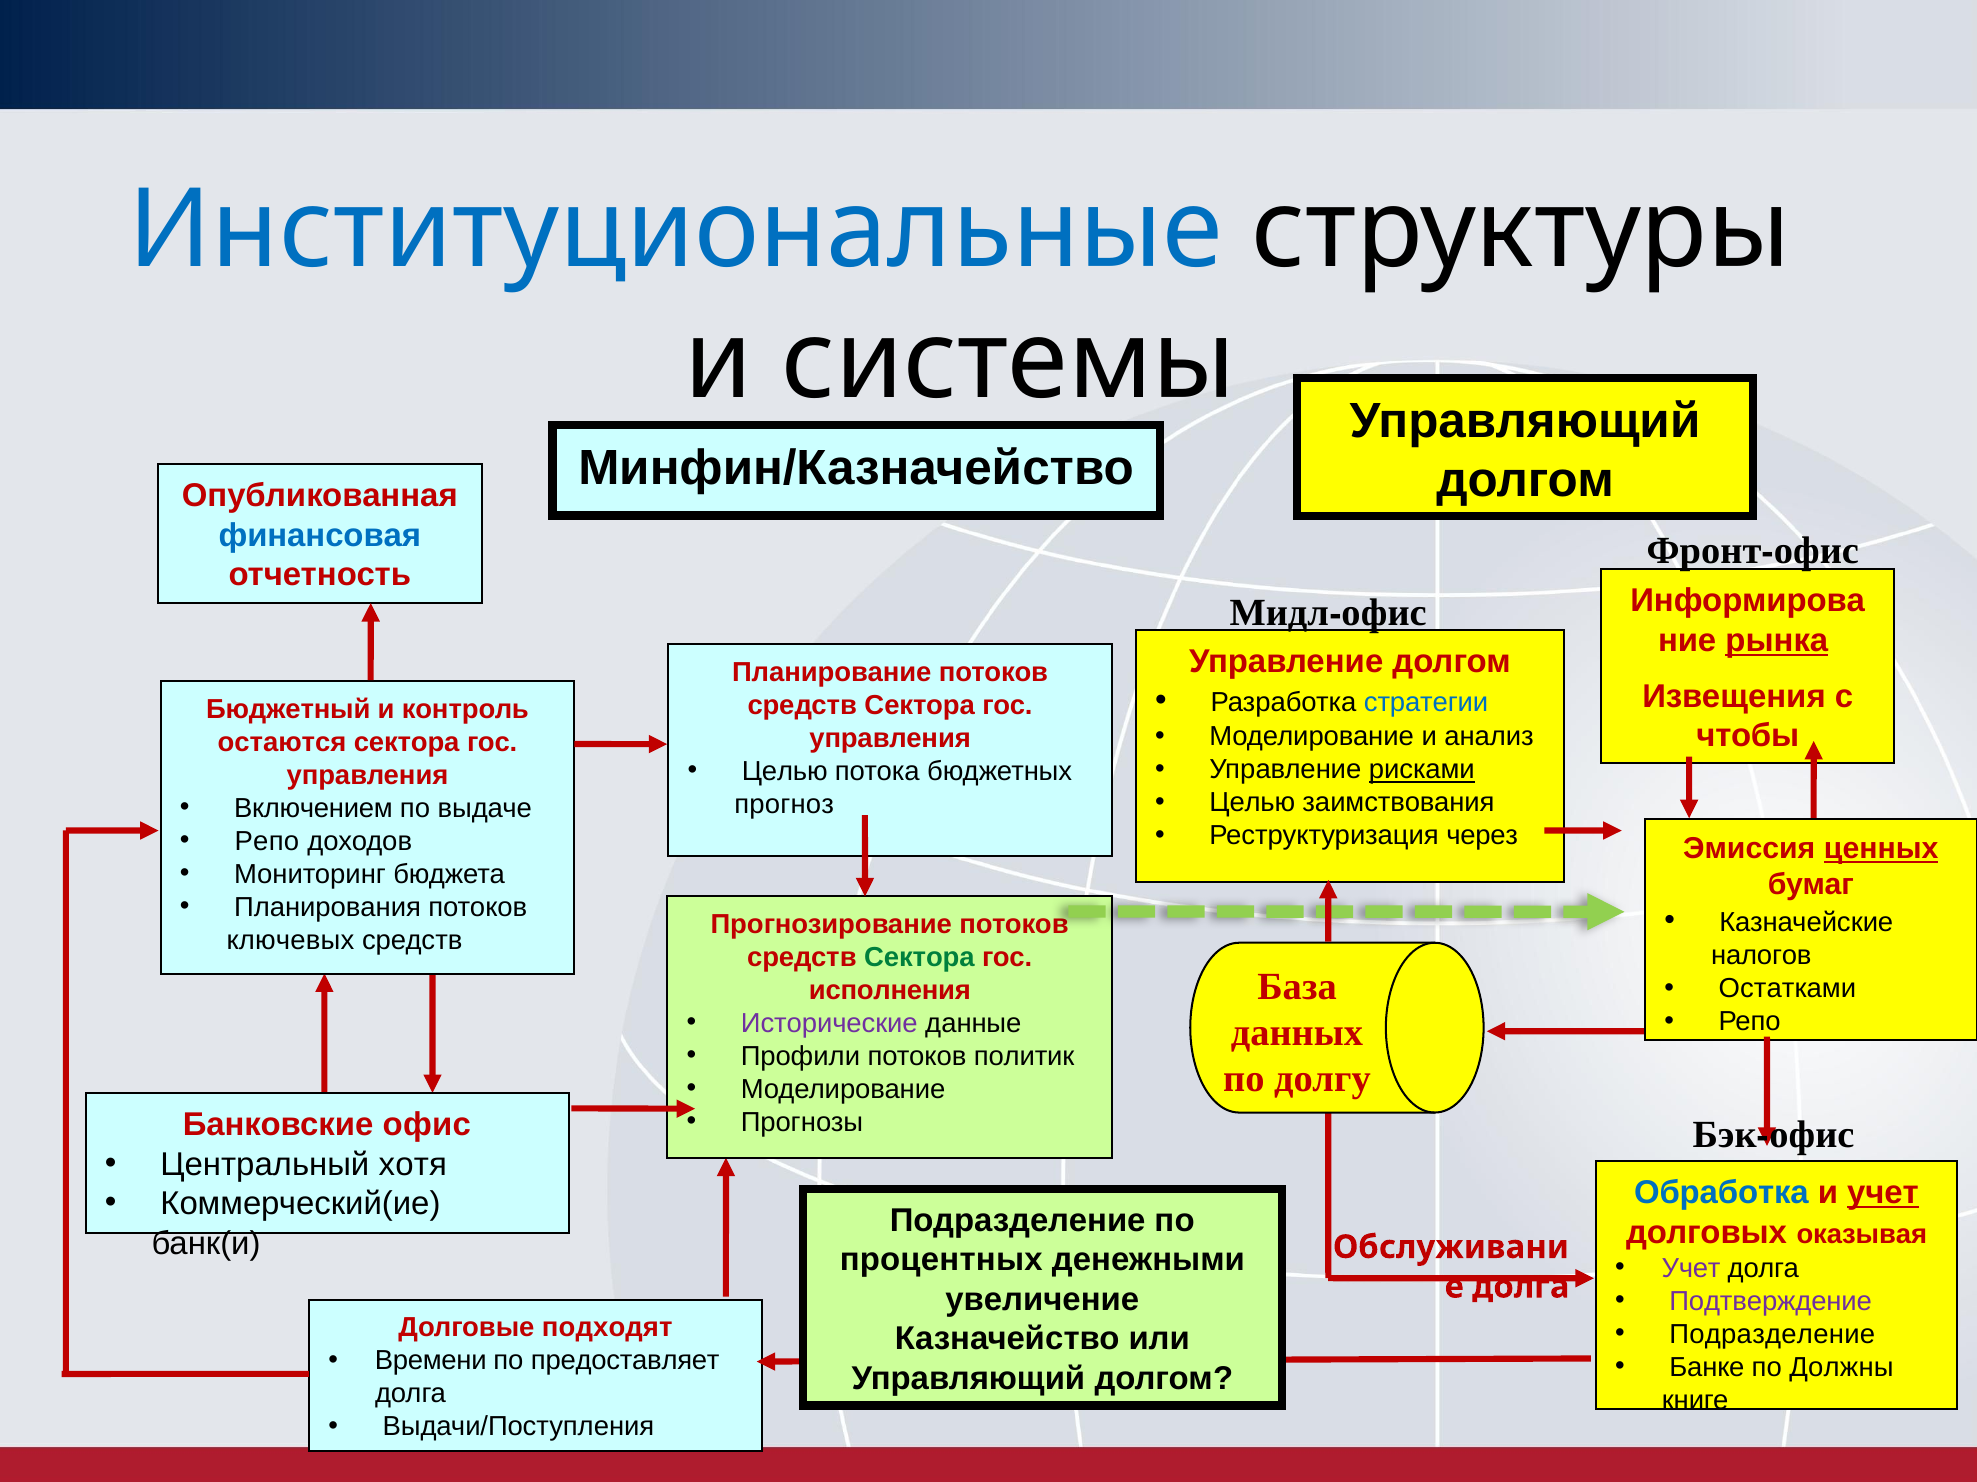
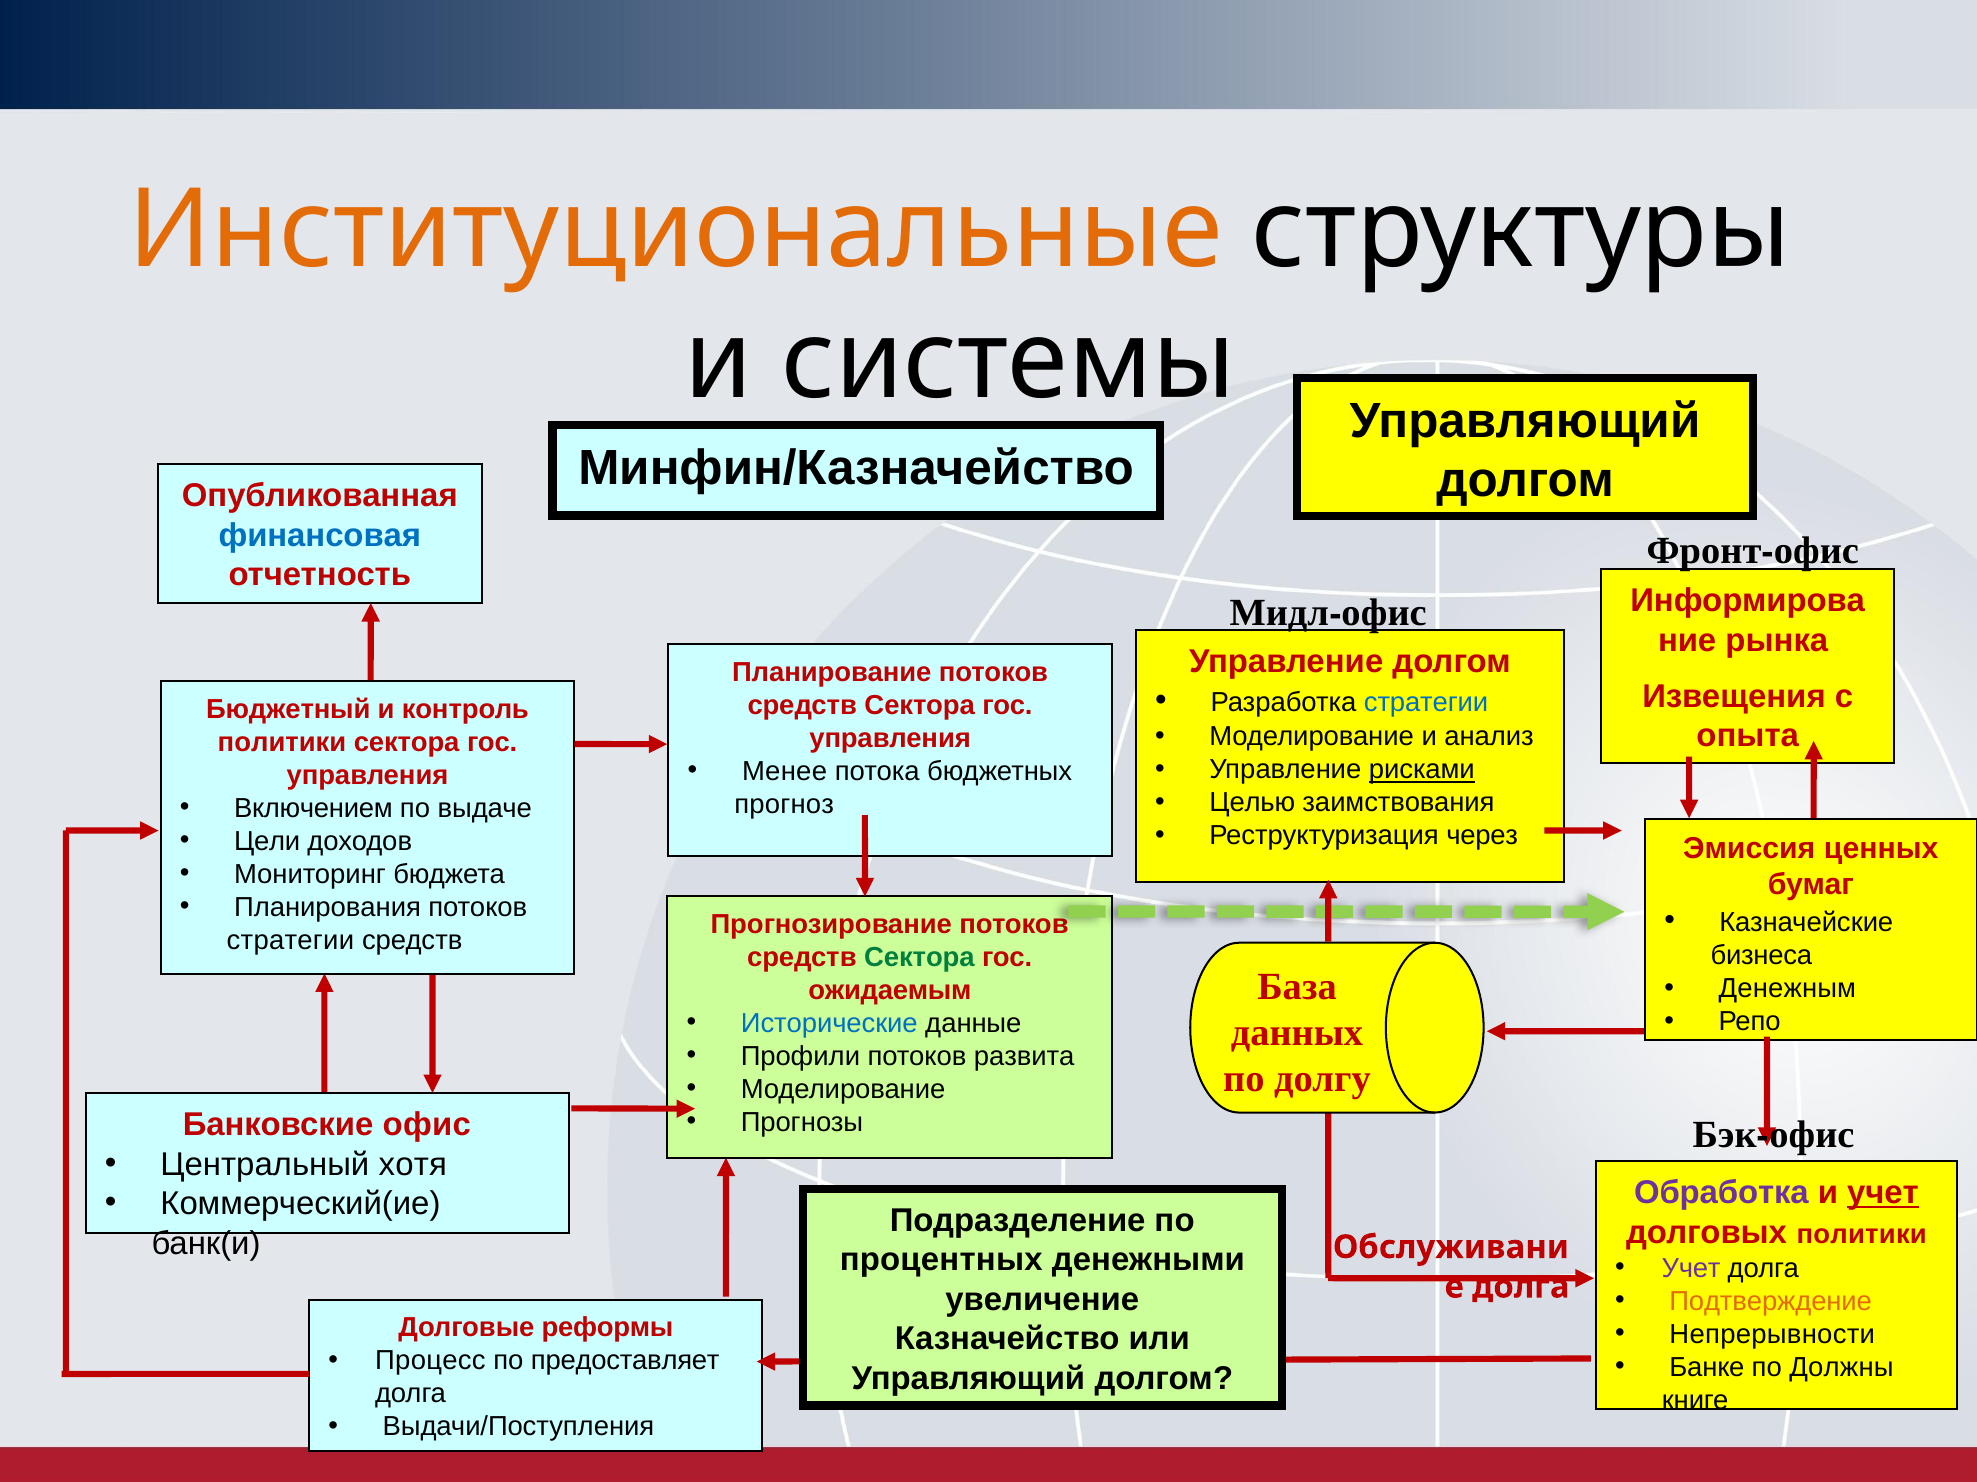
Институциональные colour: blue -> orange (676, 230)
рынка underline: present -> none (1777, 641)
чтобы: чтобы -> опыта (1748, 736)
остаются: остаются -> политики (282, 743)
Целью: Целью -> Менее (785, 771)
ценных underline: present -> none (1881, 849)
Репо: Репо -> Цели (267, 842)
ключевых: ключевых -> стратегии (290, 941)
налогов: налогов -> бизнеса (1761, 956)
Остатками: Остатками -> Денежным (1787, 989)
исполнения: исполнения -> ожидаемым (890, 991)
Исторические colour: purple -> blue (829, 1024)
политик: политик -> развита (1024, 1057)
Обработка colour: blue -> purple (1721, 1193)
долговых оказывая: оказывая -> политики (1862, 1235)
Подтверждение colour: purple -> orange (1771, 1302)
подходят: подходят -> реформы (607, 1329)
Подразделение: Подразделение -> Непрерывности (1772, 1335)
Времени: Времени -> Процесс (430, 1362)
